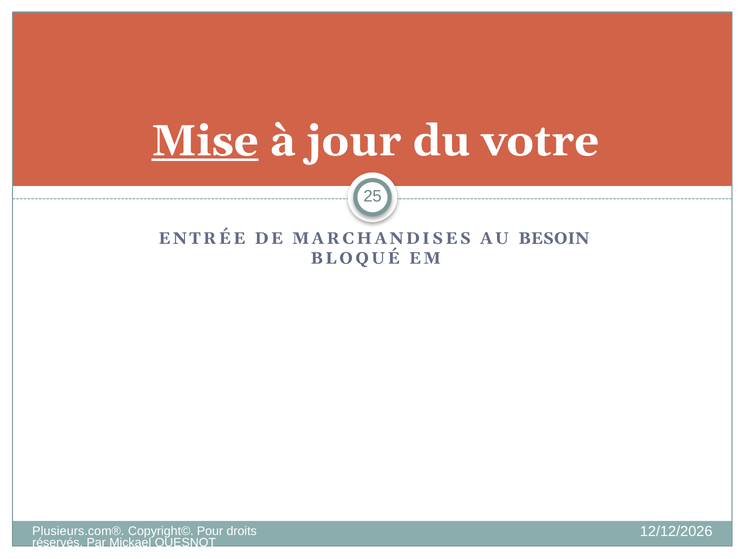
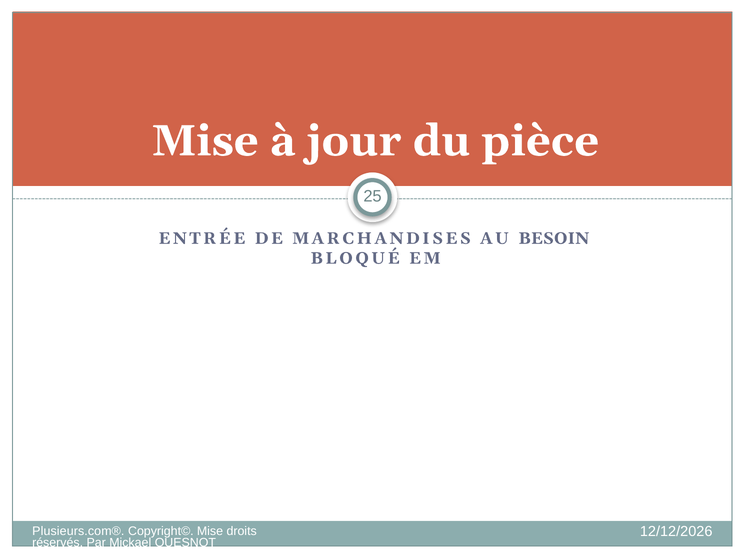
Mise underline: present -> none (205, 141)
votre: votre -> pièce (540, 141)
Copyright© Pour: Pour -> Mise (210, 531)
